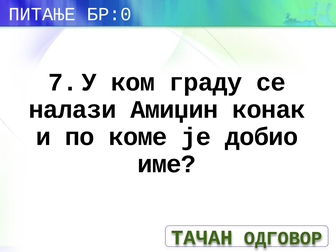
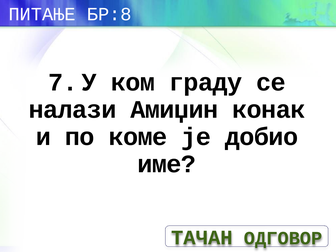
БР:0: БР:0 -> БР:8 (109, 14)
